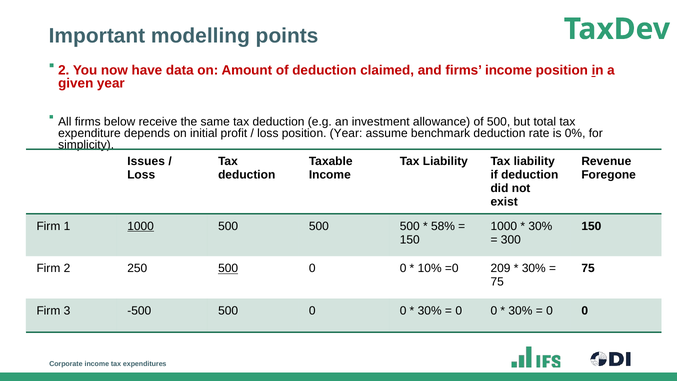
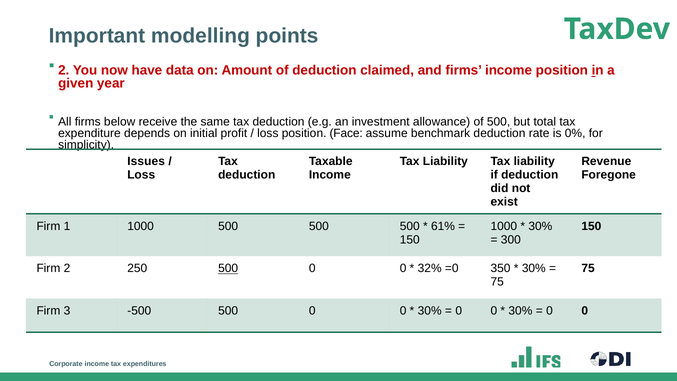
position Year: Year -> Face (346, 133)
1000 underline: present -> none (141, 226)
58%: 58% -> 61% (443, 226)
10%: 10% -> 32% (430, 268)
209: 209 -> 350 (501, 268)
